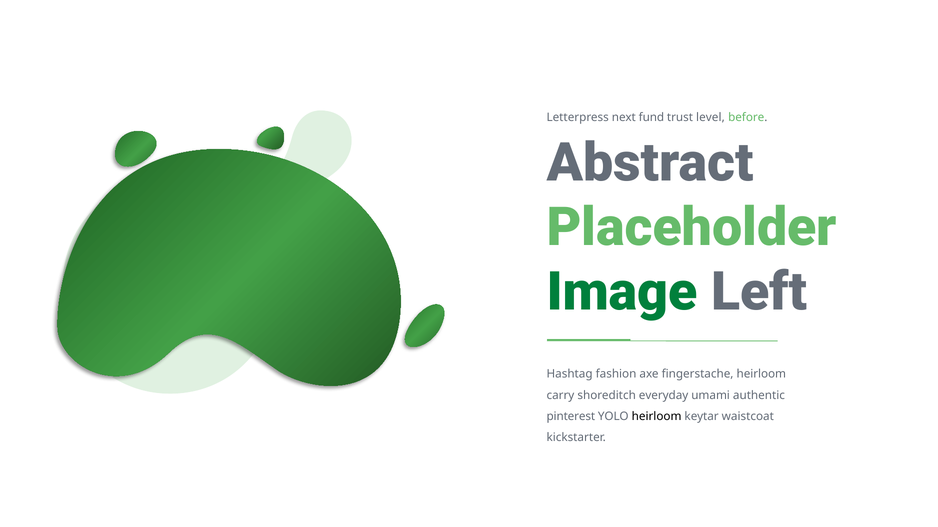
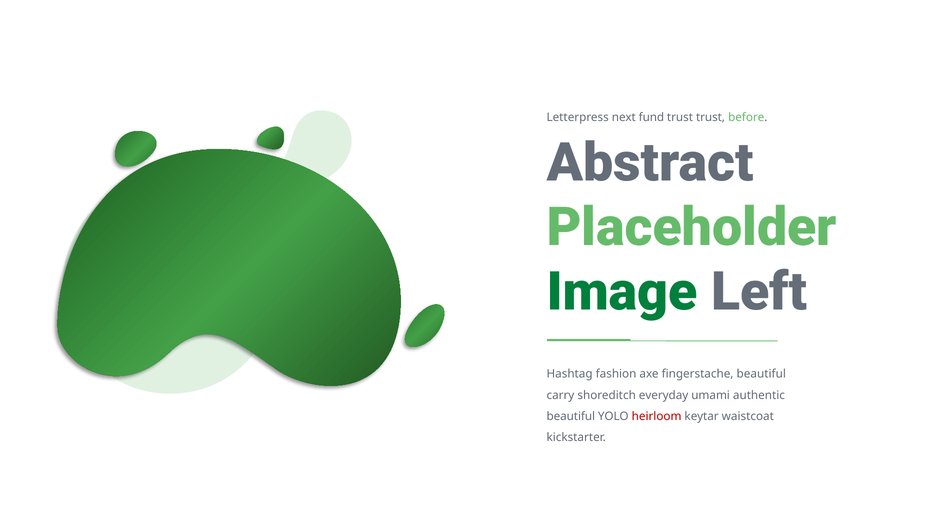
trust level: level -> trust (711, 118)
fingerstache heirloom: heirloom -> beautiful (761, 375)
pinterest: pinterest -> beautiful (571, 417)
heirloom colour: black -> red (657, 417)
